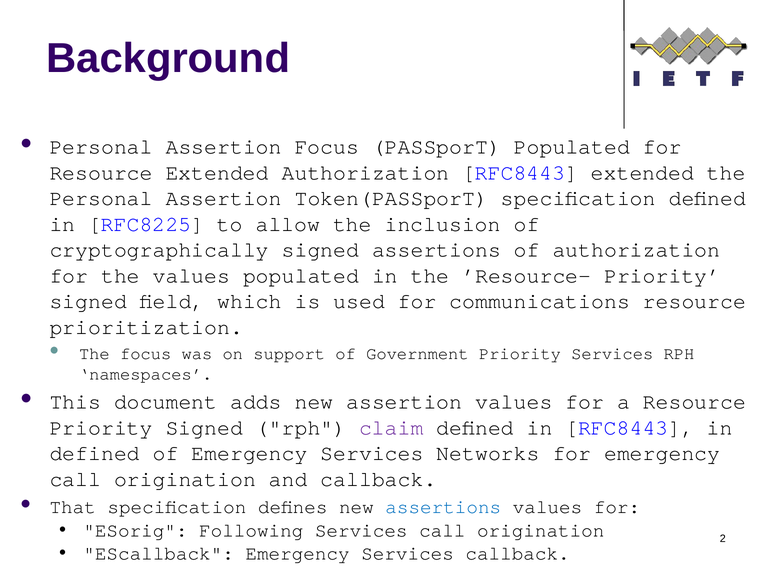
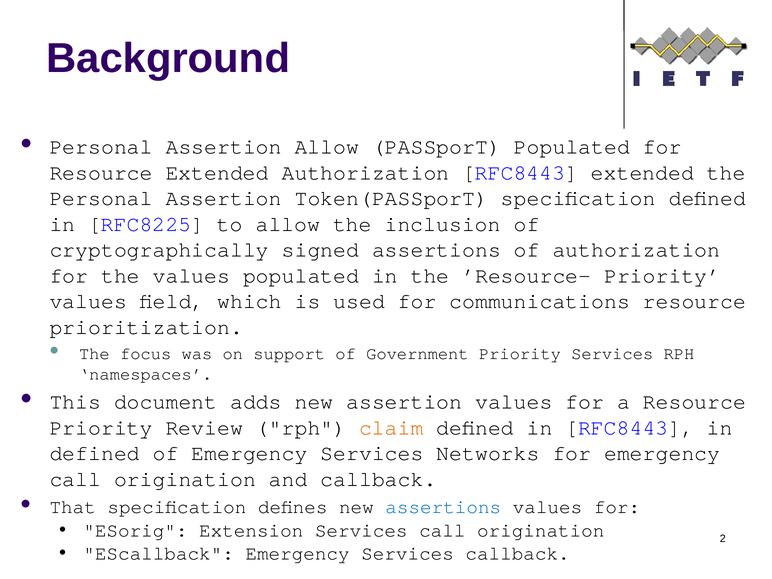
Assertion Focus: Focus -> Allow (327, 147)
signed: signed -> values (88, 301)
Signed: Signed -> Review (204, 427)
claim colour: purple -> orange (391, 427)
Following: Following -> Extension (251, 530)
